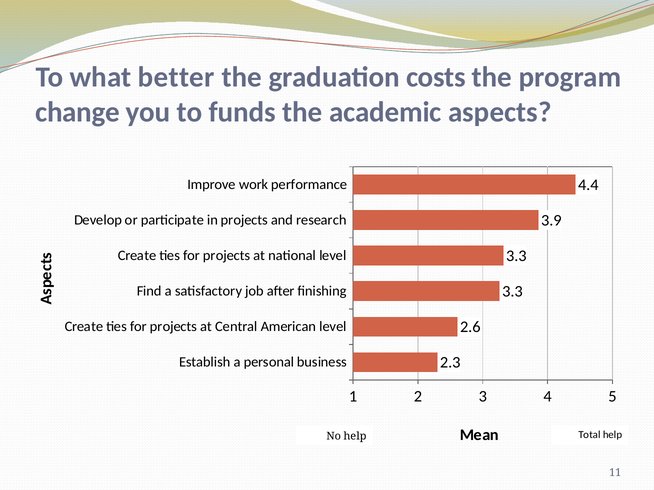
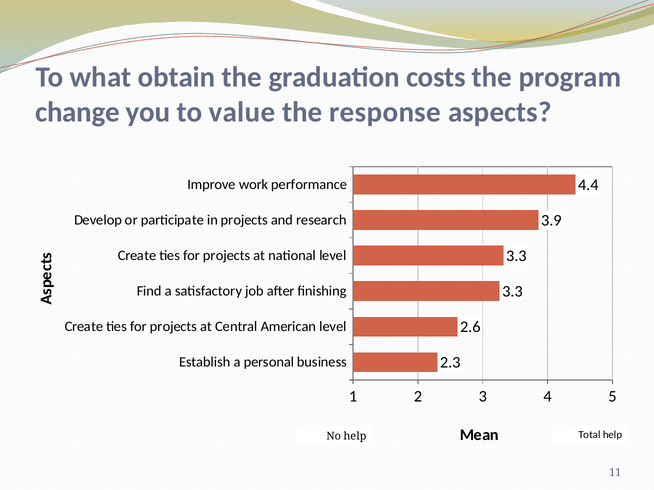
better: better -> obtain (177, 77)
funds: funds -> value (242, 112)
academic: academic -> response (385, 112)
